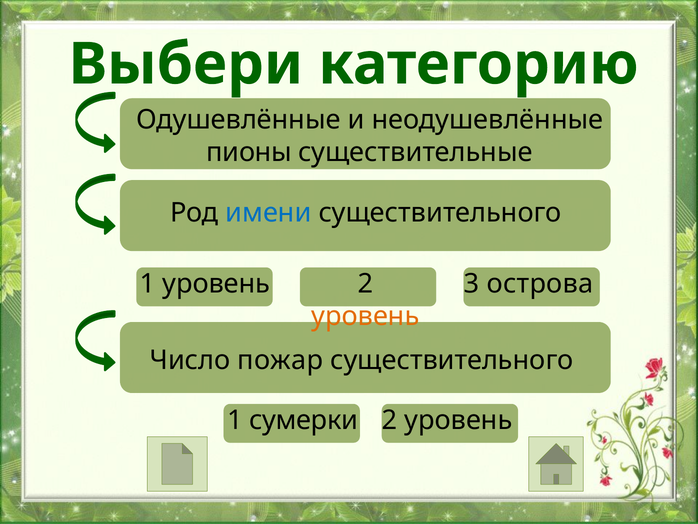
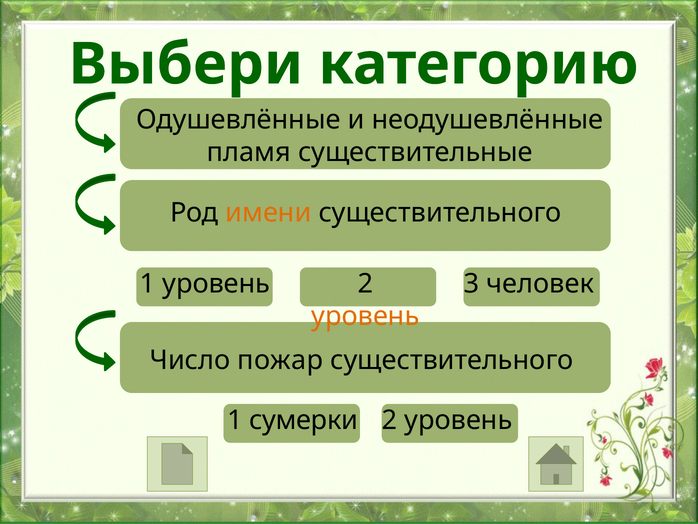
пионы: пионы -> пламя (249, 152)
имени colour: blue -> orange (268, 212)
острова: острова -> человек (540, 283)
